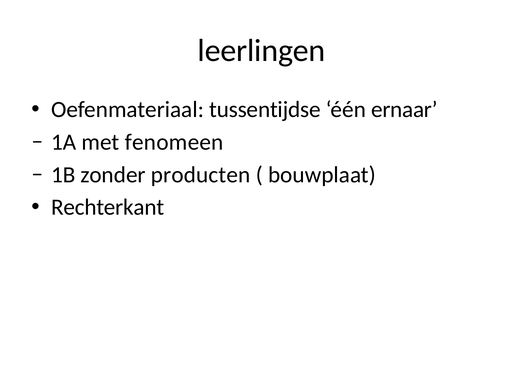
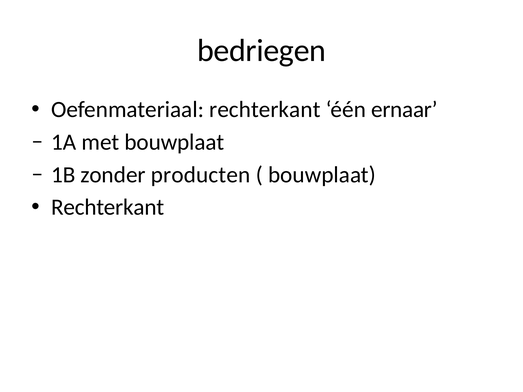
leerlingen: leerlingen -> bedriegen (262, 51)
Oefenmateriaal tussentijdse: tussentijdse -> rechterkant (265, 110)
met fenomeen: fenomeen -> bouwplaat (174, 142)
